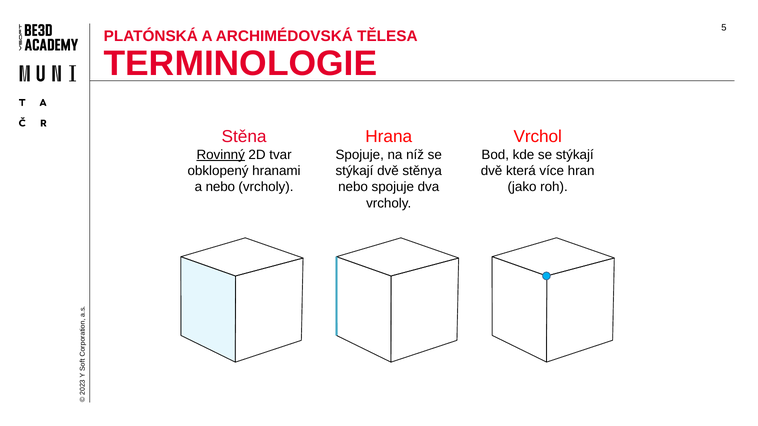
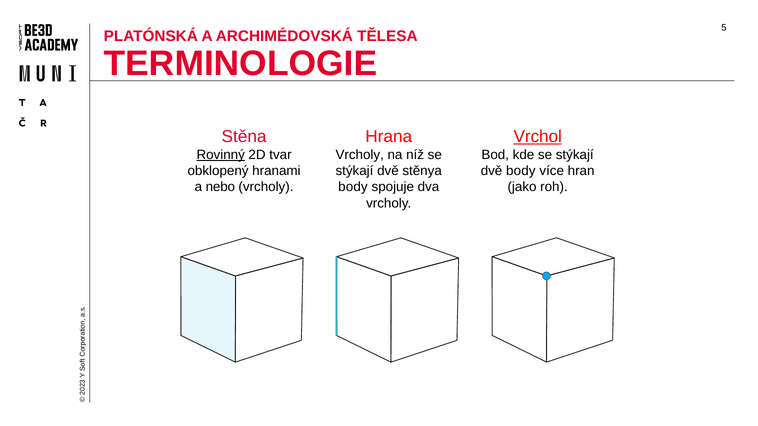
Vrchol underline: none -> present (538, 137)
Spojuje: Spojuje -> Vrcholy (360, 155)
dvě která: která -> body (521, 171)
nebo: nebo -> body (353, 187)
